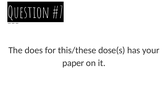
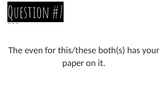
does: does -> even (34, 51)
dose(s: dose(s -> both(s (112, 51)
